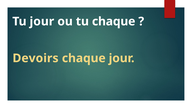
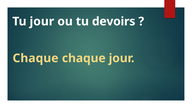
tu chaque: chaque -> devoirs (114, 21)
Devoirs: Devoirs -> Chaque (36, 58)
